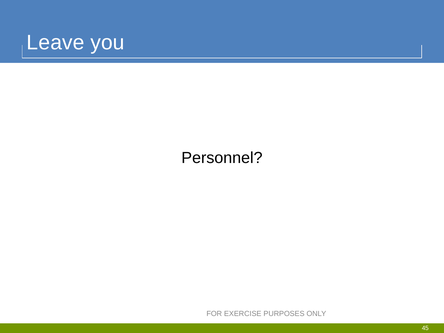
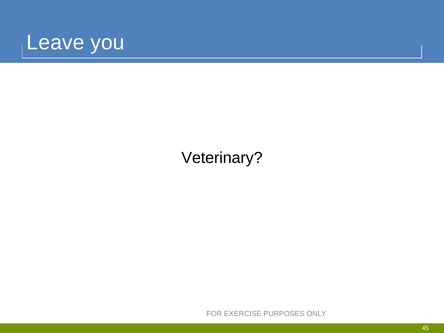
Personnel: Personnel -> Veterinary (222, 158)
